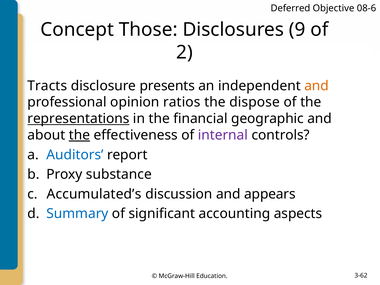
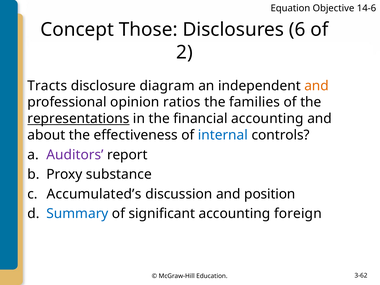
Deferred: Deferred -> Equation (290, 8)
08-6: 08-6 -> 14-6 (367, 8)
9: 9 -> 6 (297, 30)
presents: presents -> diagram (167, 86)
dispose: dispose -> families (255, 102)
financial geographic: geographic -> accounting (267, 119)
the underline: present -> none (79, 135)
internal colour: purple -> blue (223, 135)
Auditors colour: blue -> purple (75, 155)
appears: appears -> position (270, 194)
aspects: aspects -> foreign (298, 214)
